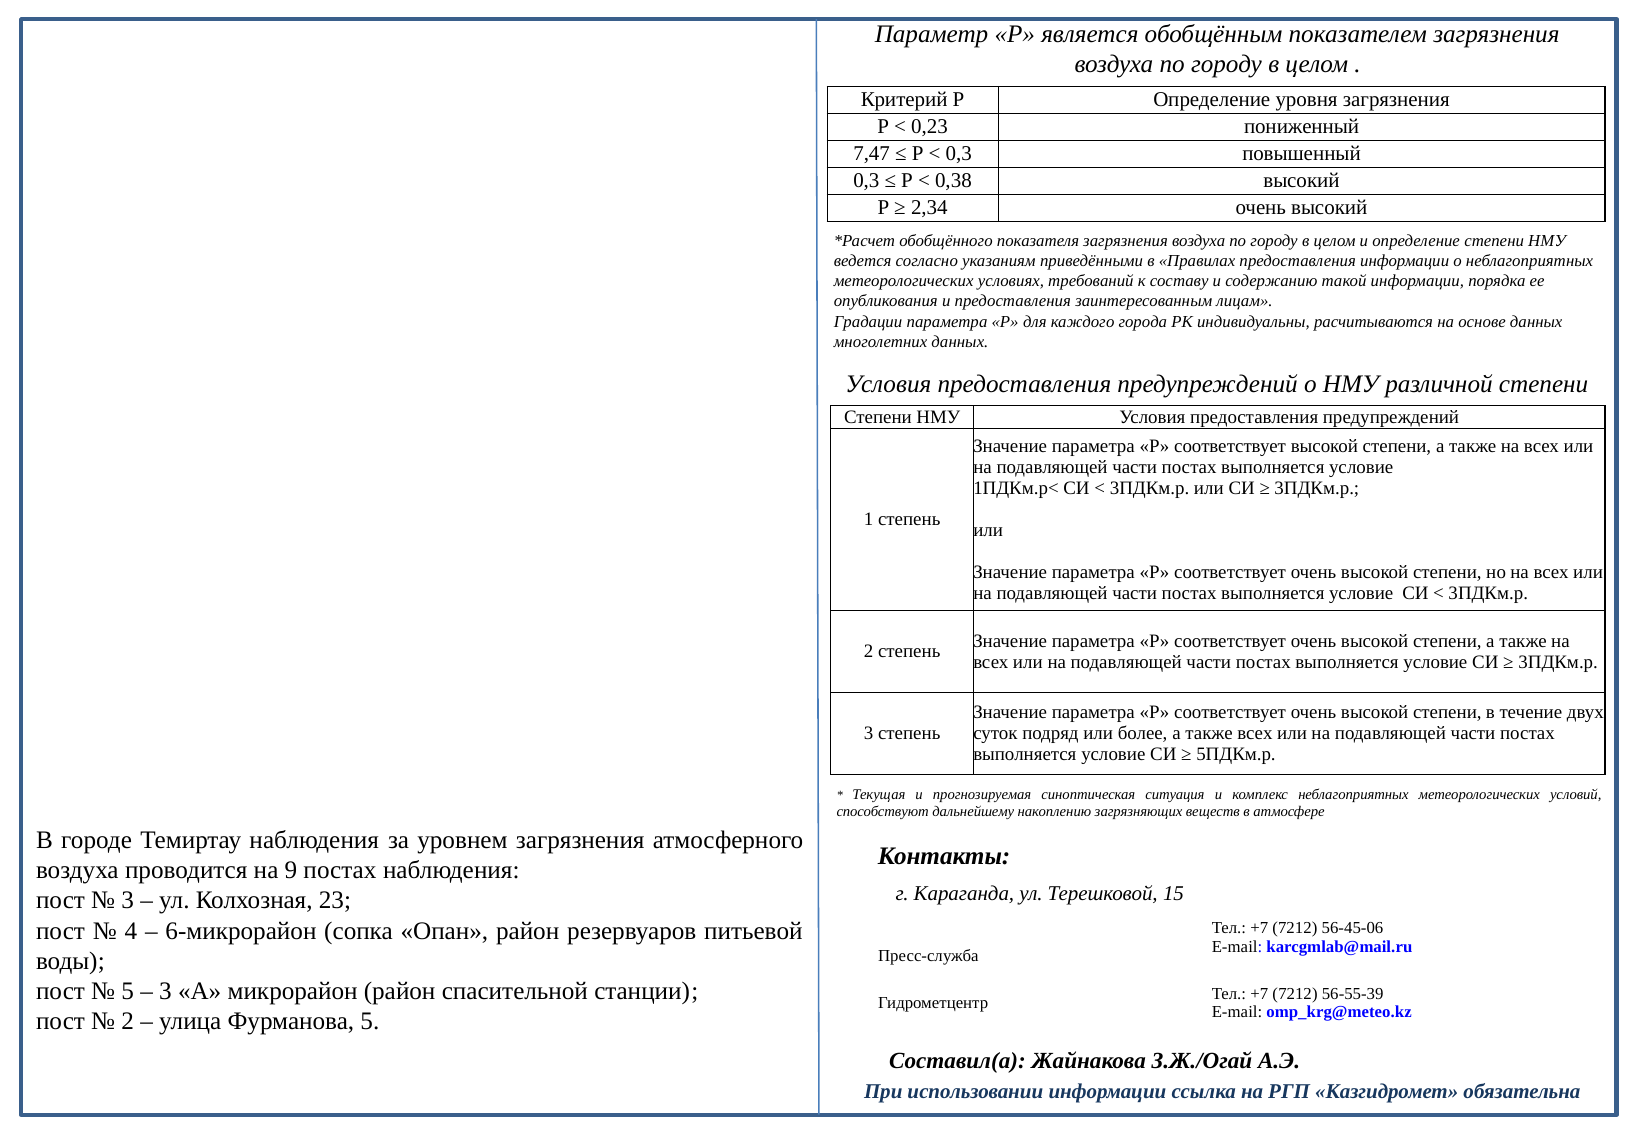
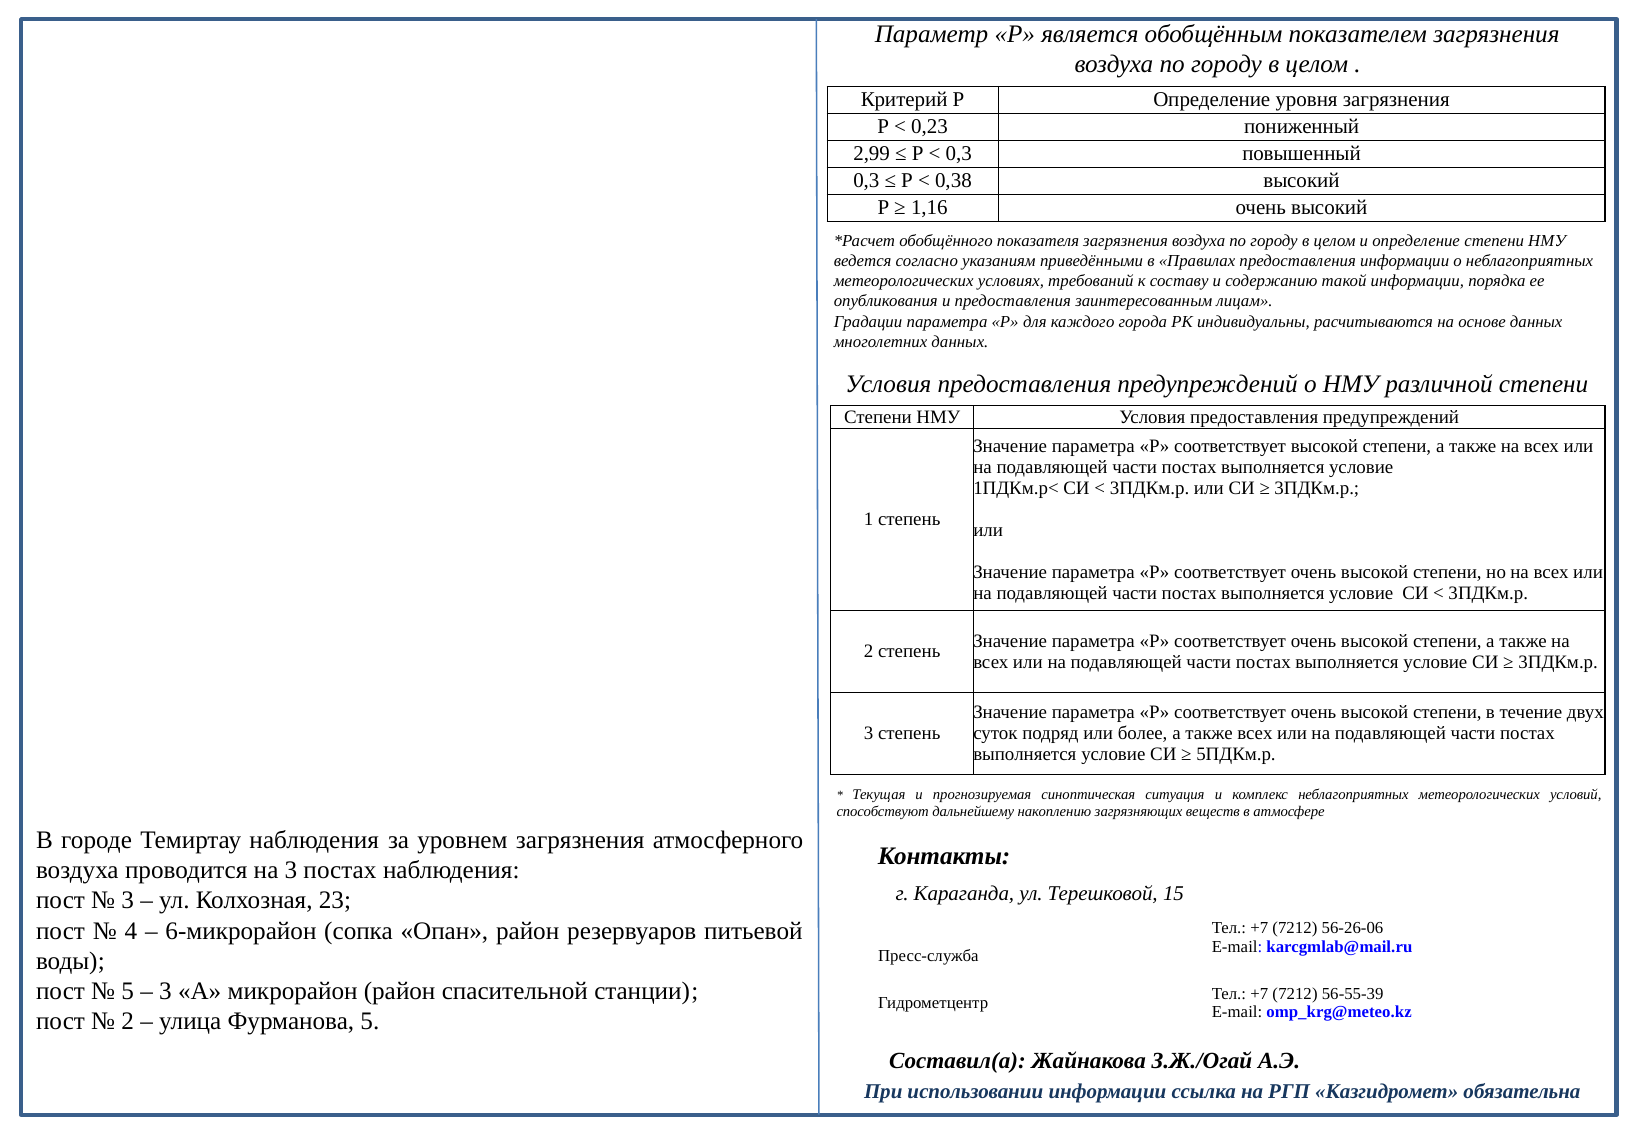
7,47: 7,47 -> 2,99 (872, 154)
2,34: 2,34 -> 1,16 (929, 208)
на 9: 9 -> 3 (291, 870)
56-45-06: 56-45-06 -> 56-26-06 (1353, 928)
